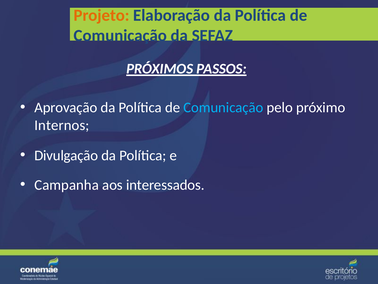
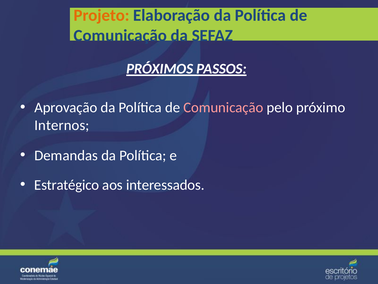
Comunicação colour: light blue -> pink (223, 107)
Divulgação: Divulgação -> Demandas (66, 155)
Campanha: Campanha -> Estratégico (67, 185)
